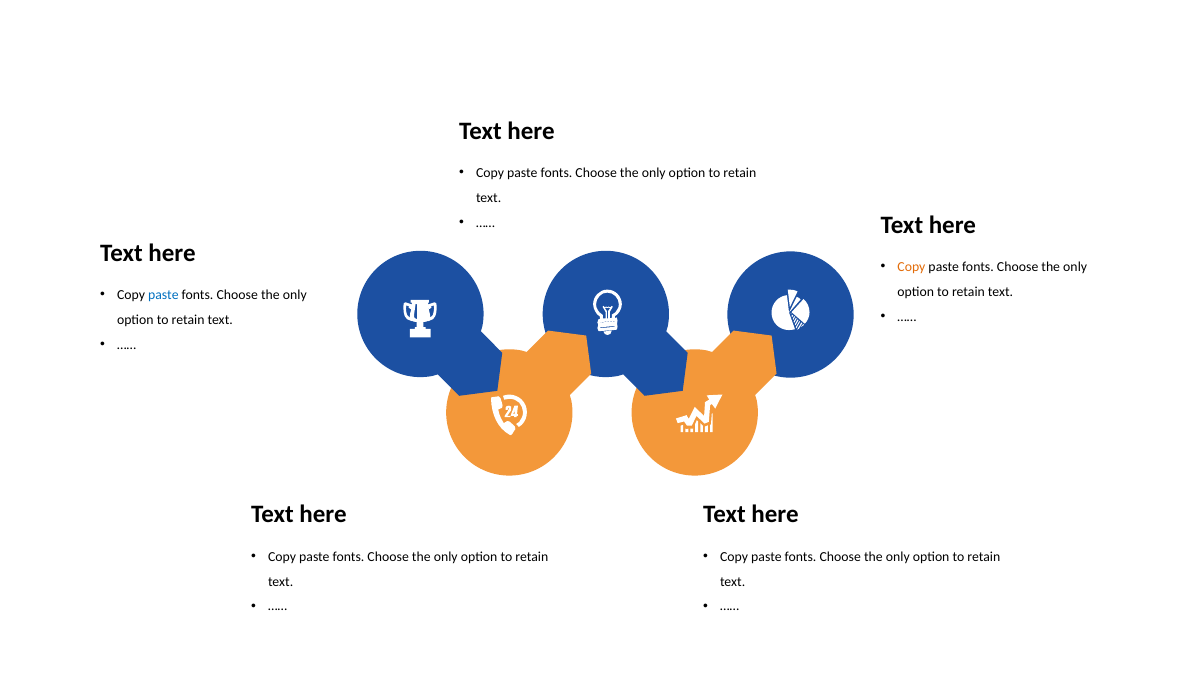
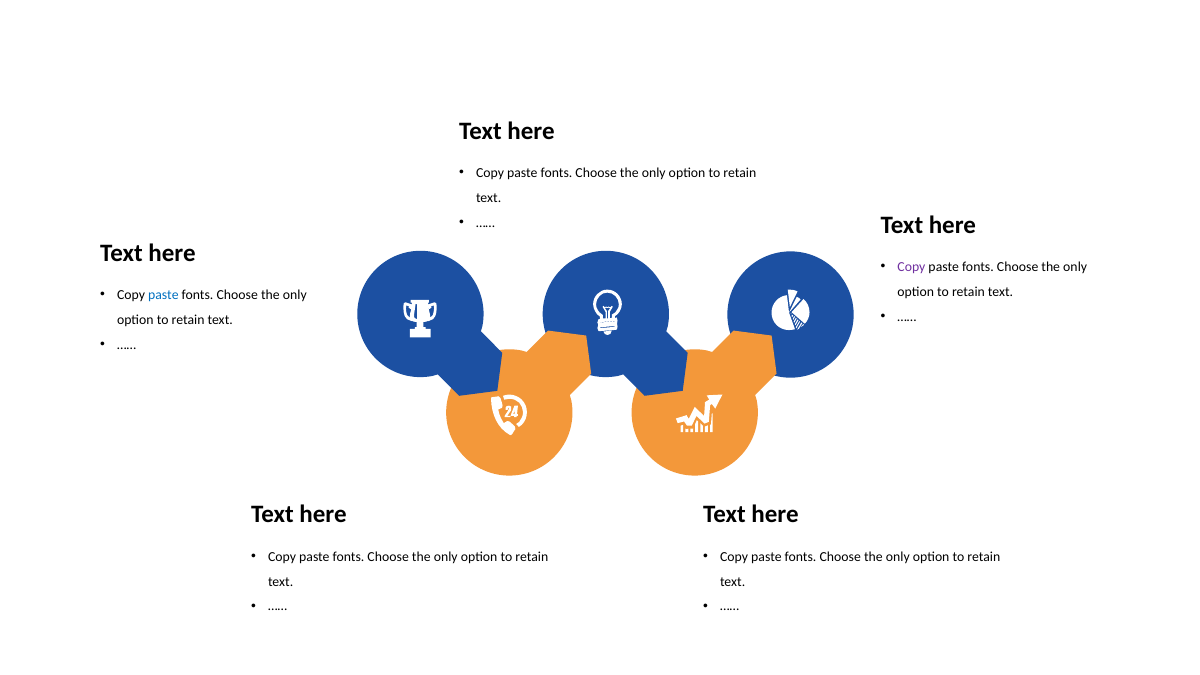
Copy colour: orange -> purple (911, 267)
